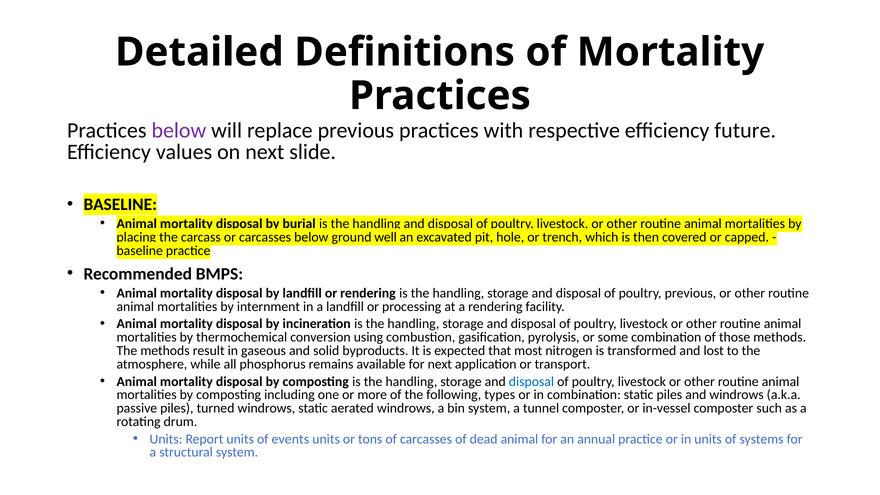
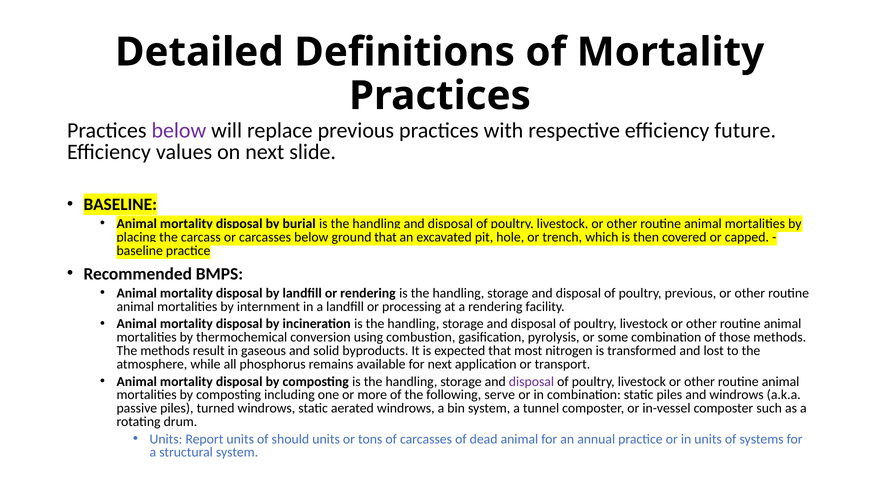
ground well: well -> that (386, 237)
disposal colour: blue -> purple (531, 381)
types: types -> serve (500, 395)
events: events -> should (290, 439)
